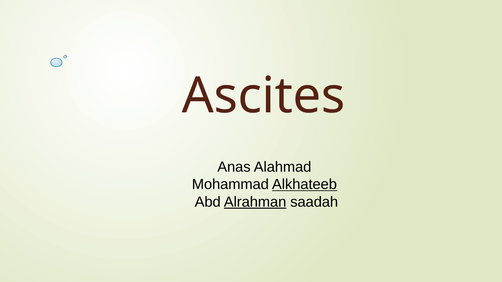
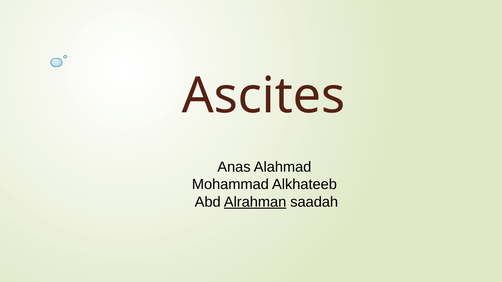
Alkhateeb underline: present -> none (304, 185)
